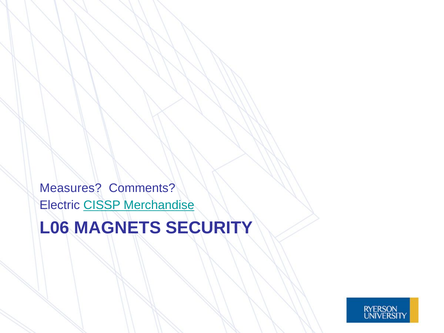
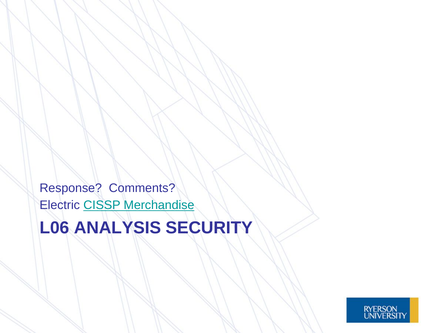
Measures: Measures -> Response (71, 188)
MAGNETS: MAGNETS -> ANALYSIS (118, 228)
